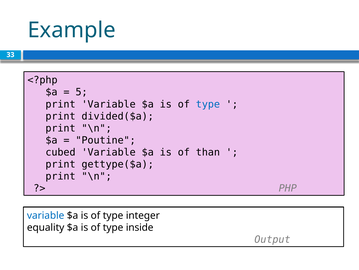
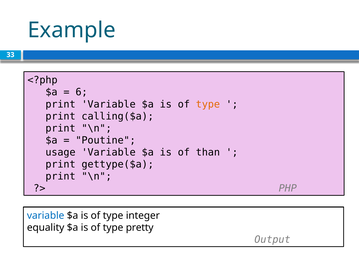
5: 5 -> 6 (82, 92)
type colour: blue -> orange (208, 104)
divided($a: divided($a -> calling($a (118, 116)
cubed: cubed -> usage (60, 152)
inside: inside -> pretty (140, 227)
